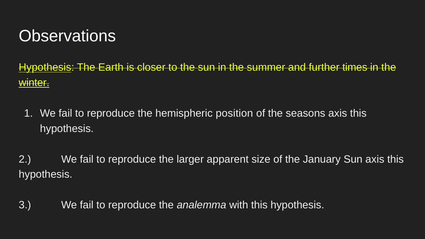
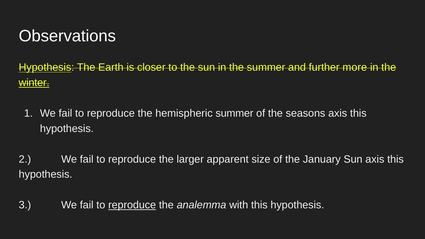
times: times -> more (355, 67)
hemispheric position: position -> summer (234, 113)
reproduce underline: none -> present (132, 205)
